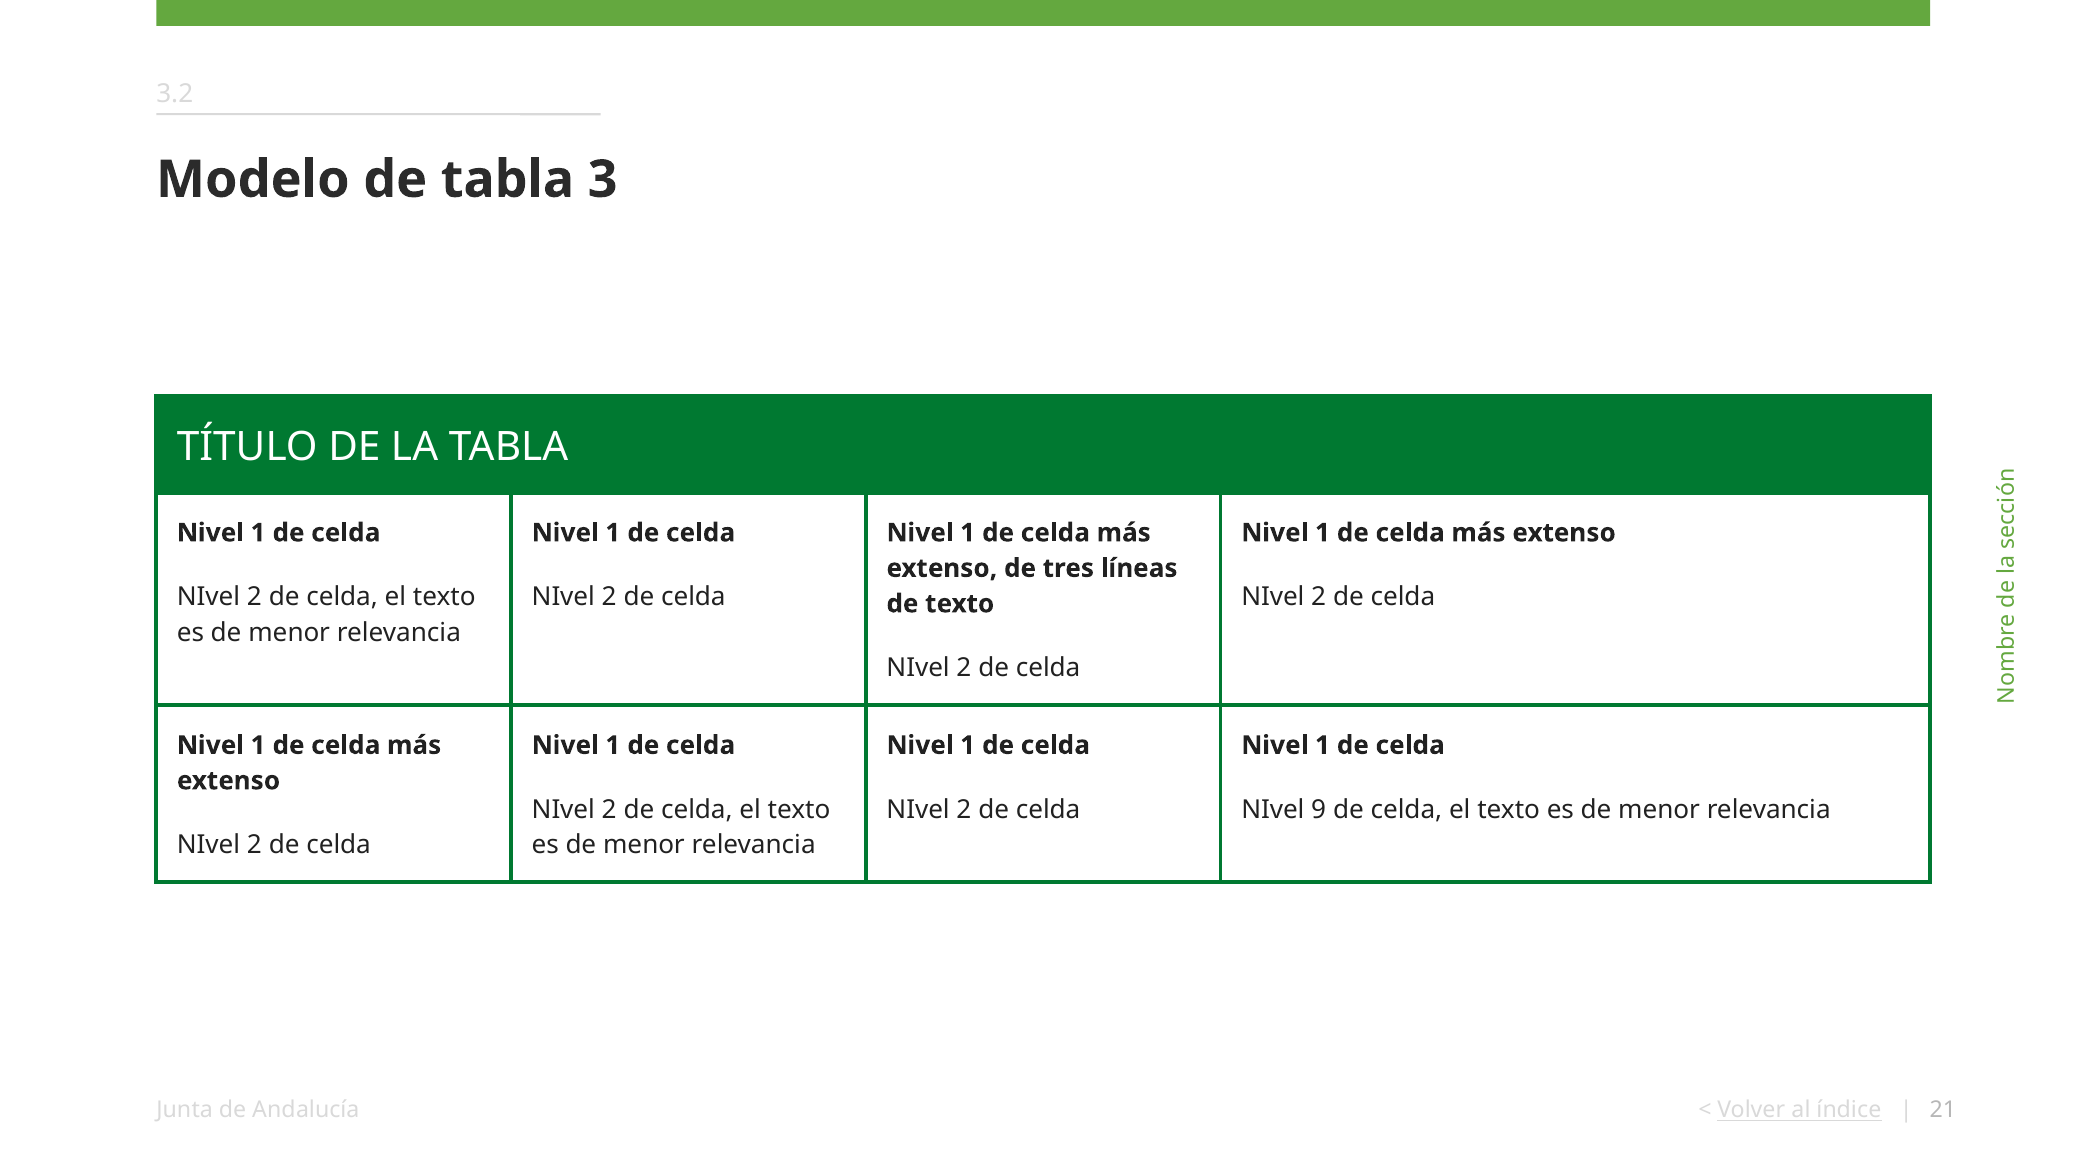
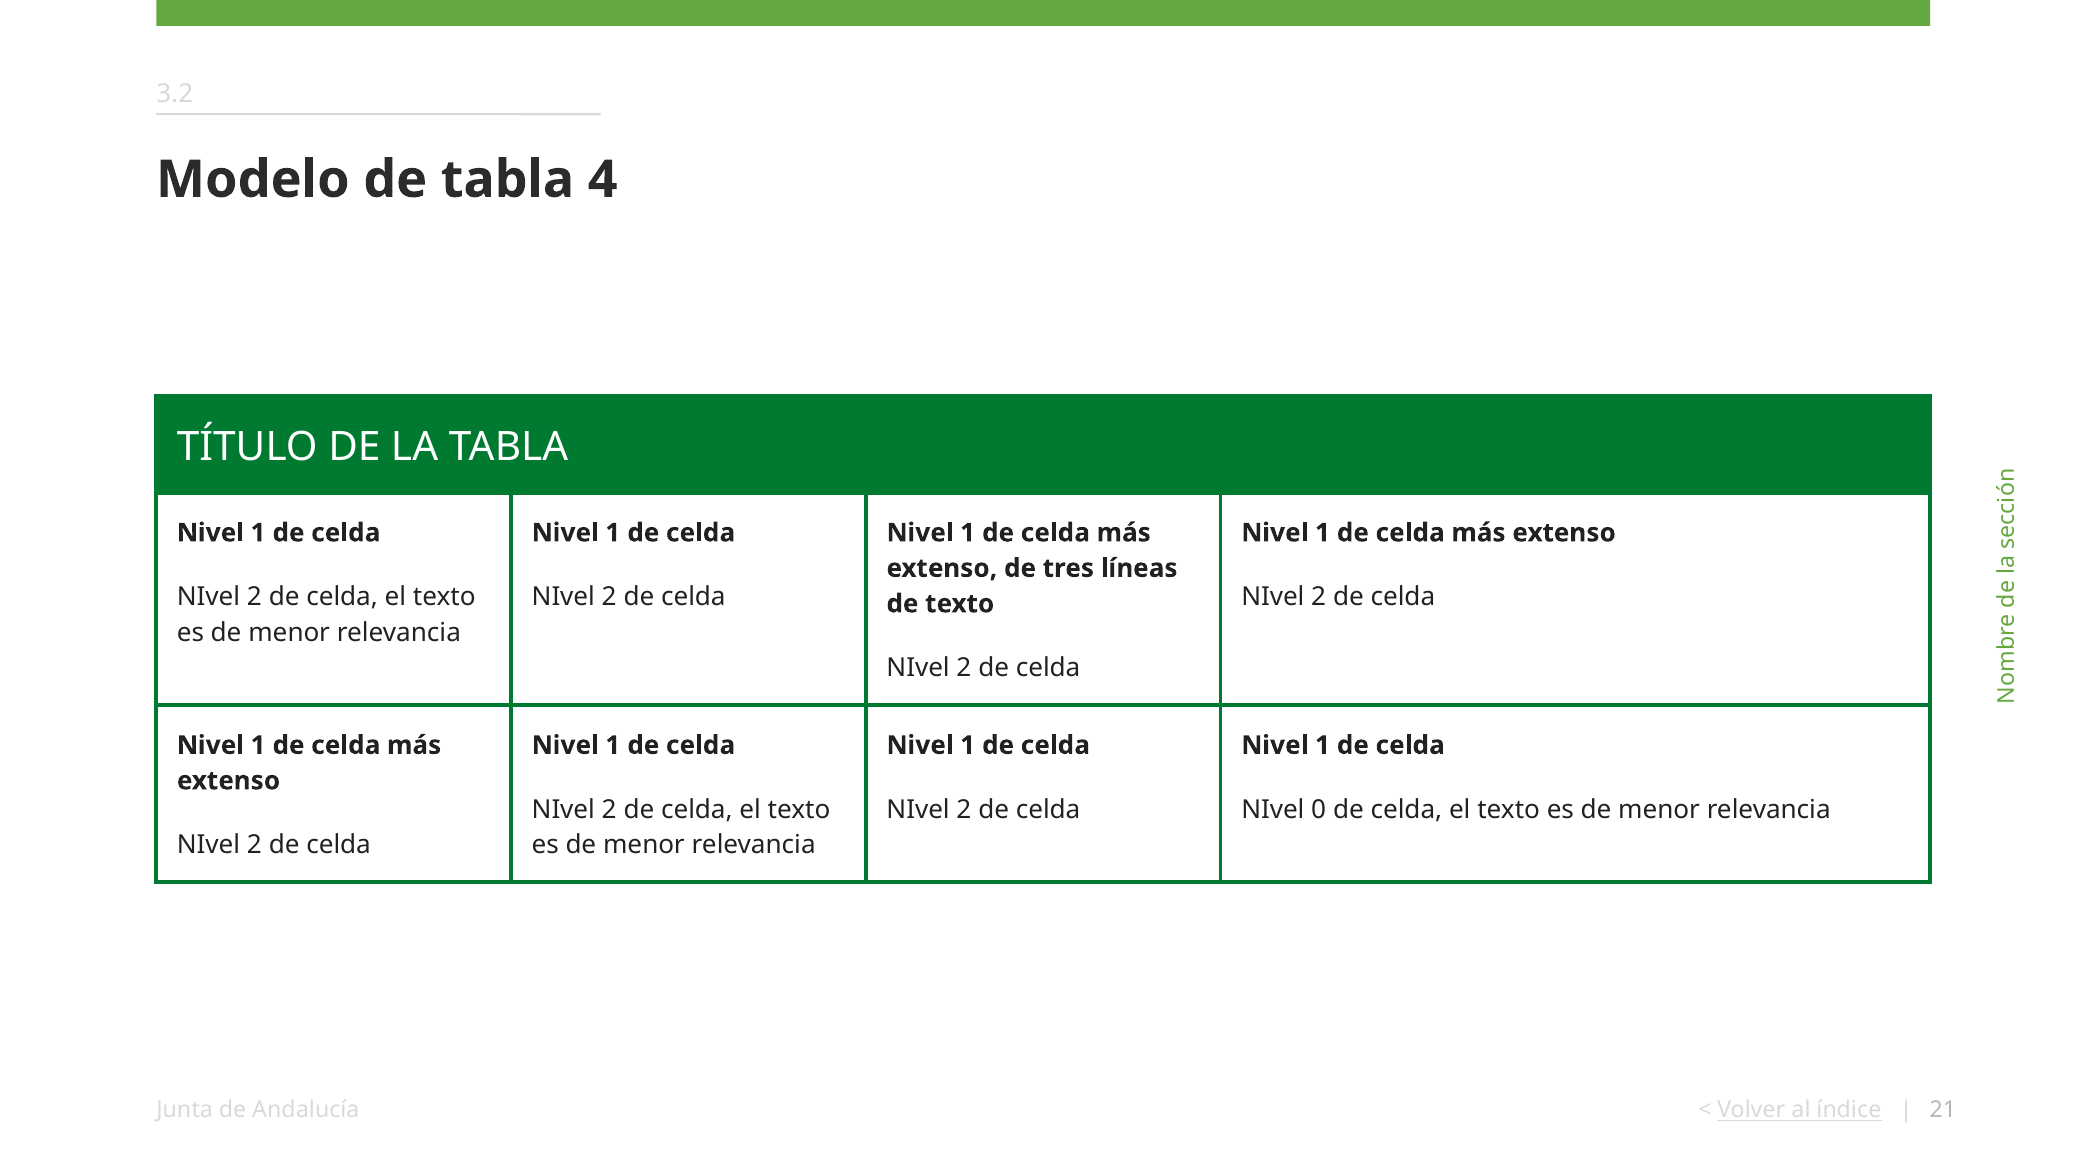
3: 3 -> 4 (603, 180)
9: 9 -> 0 (1319, 810)
